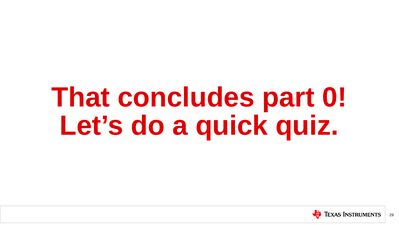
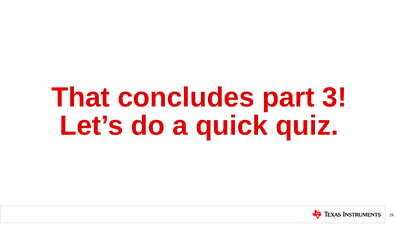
0: 0 -> 3 (335, 97)
